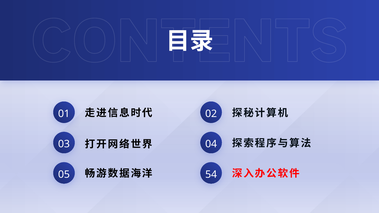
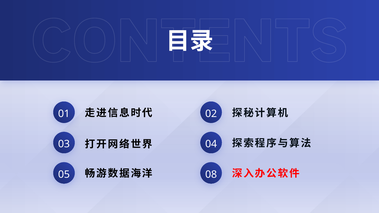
54: 54 -> 08 (211, 175)
